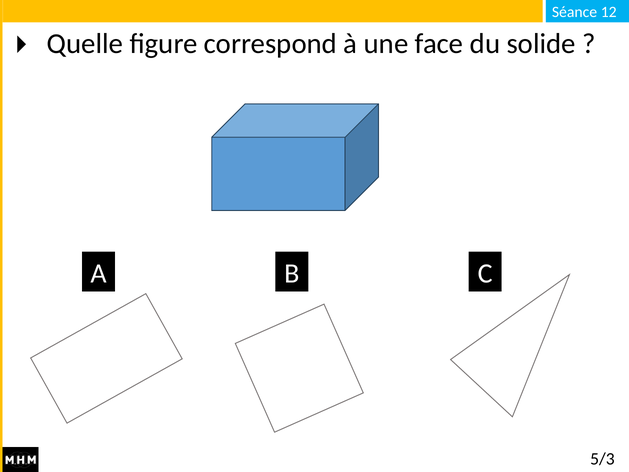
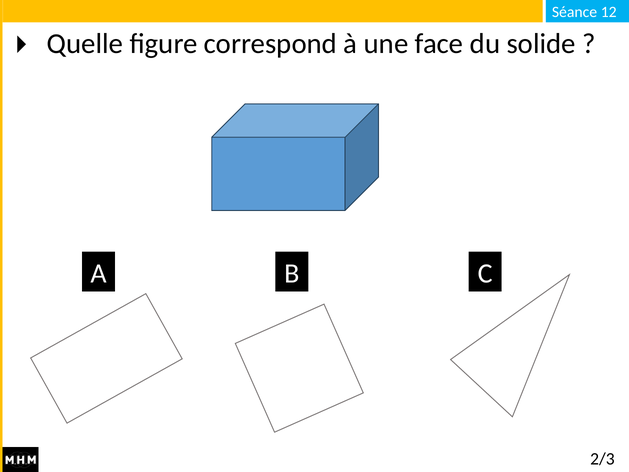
5/3: 5/3 -> 2/3 (602, 459)
